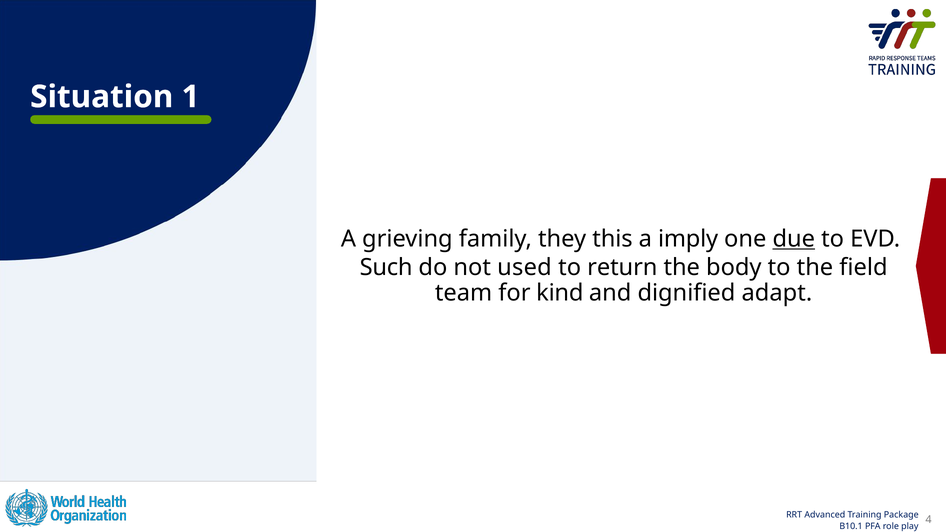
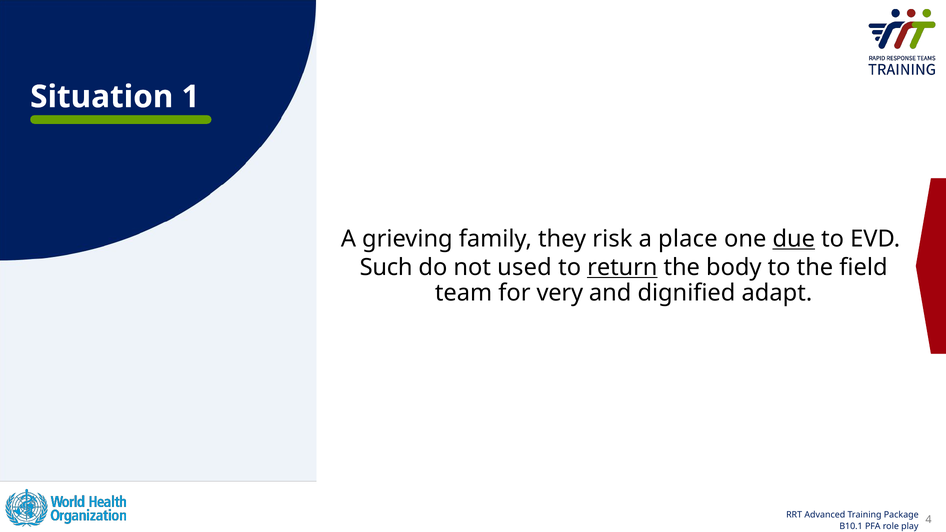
this: this -> risk (612, 239)
imply: imply -> place (688, 239)
return underline: none -> present (622, 267)
kind: kind -> very (560, 293)
